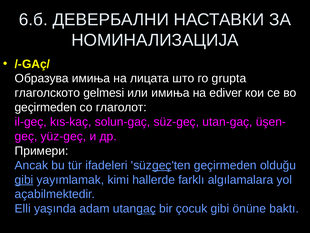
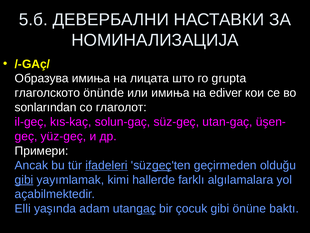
6.б: 6.б -> 5.б (33, 20)
gelmesi: gelmesi -> önünde (104, 93)
geçirmeden: geçirmeden -> sonlarından (46, 107)
ifadeleri underline: none -> present (107, 165)
